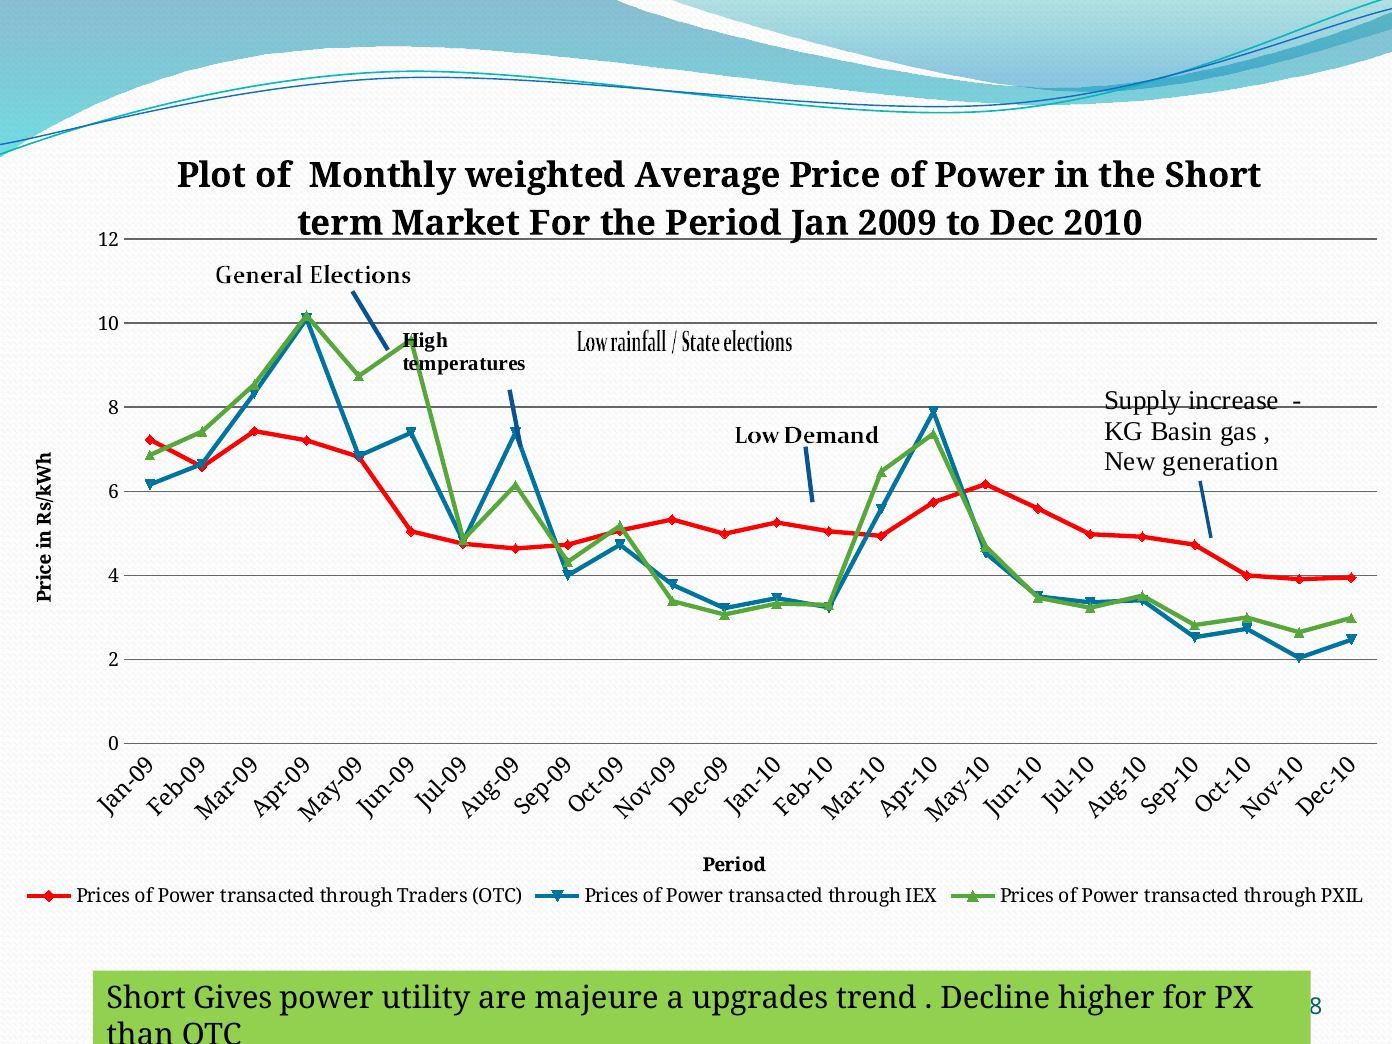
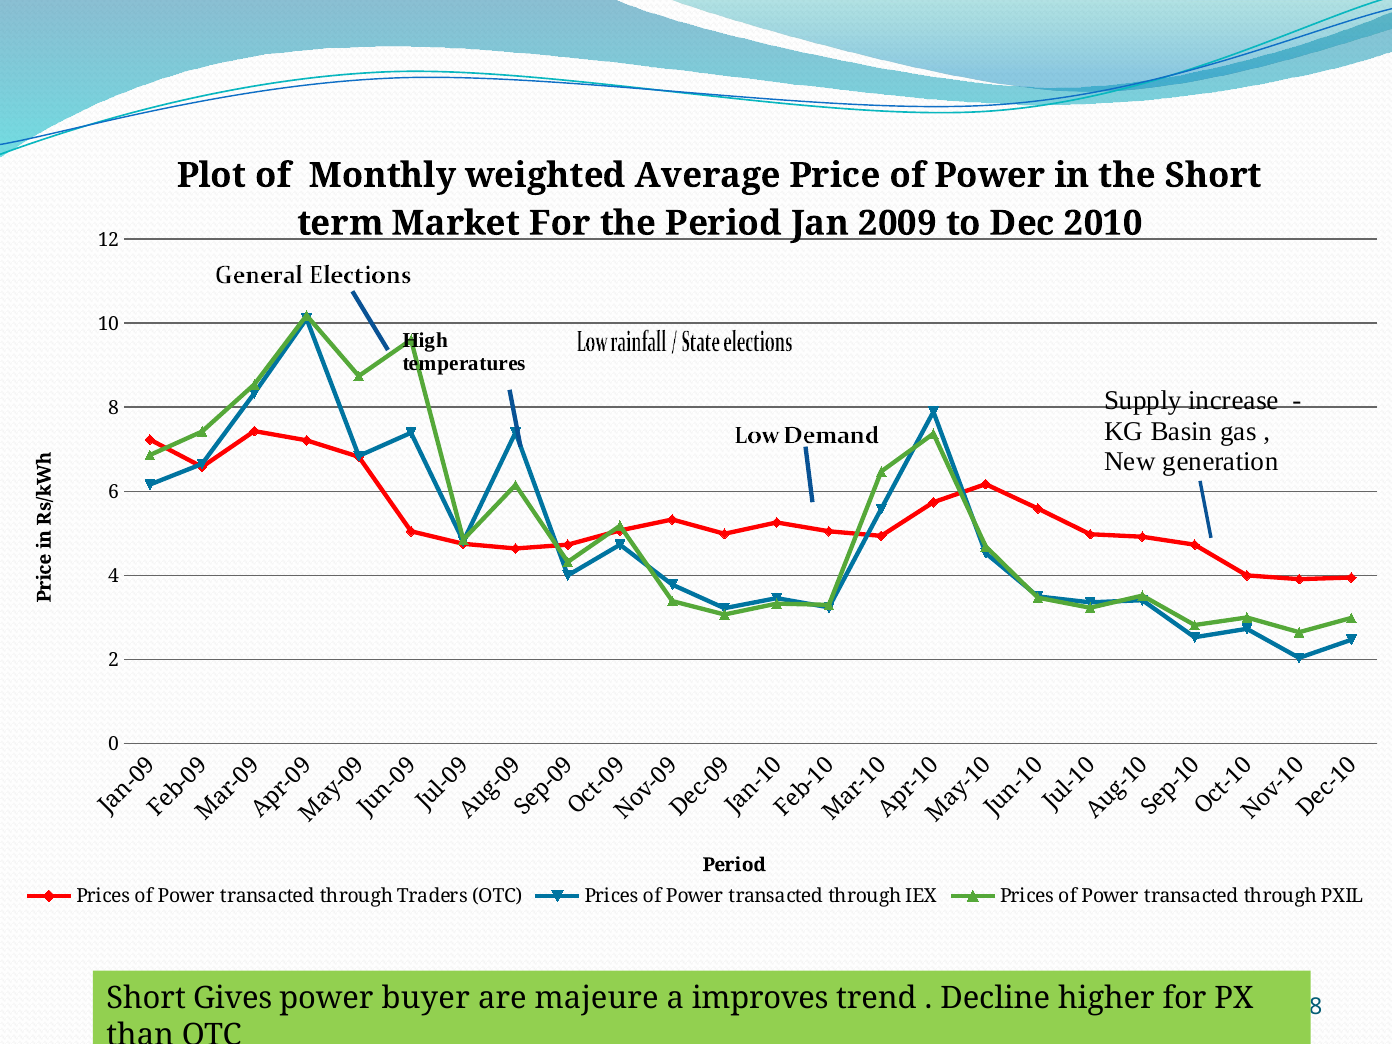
utility: utility -> buyer (426, 998)
upgrades: upgrades -> improves (760, 998)
